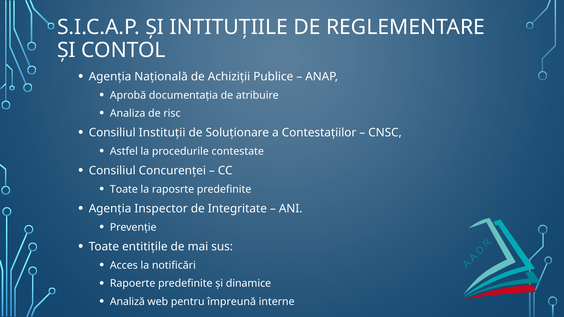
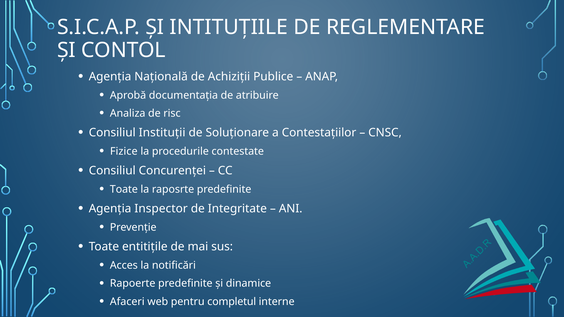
Astfel: Astfel -> Fizice (124, 152)
Analiză: Analiză -> Afaceri (127, 302)
împreună: împreună -> completul (232, 302)
